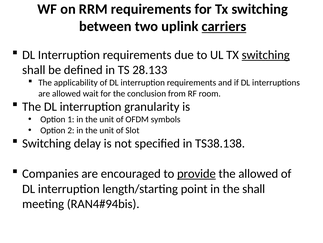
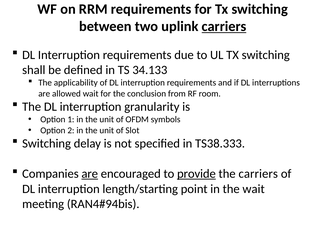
switching underline: present -> none (266, 55)
28.133: 28.133 -> 34.133 (150, 70)
TS38.138: TS38.138 -> TS38.333 (220, 143)
are underline: none -> present (90, 173)
the allowed: allowed -> carriers (258, 173)
the shall: shall -> wait (254, 188)
